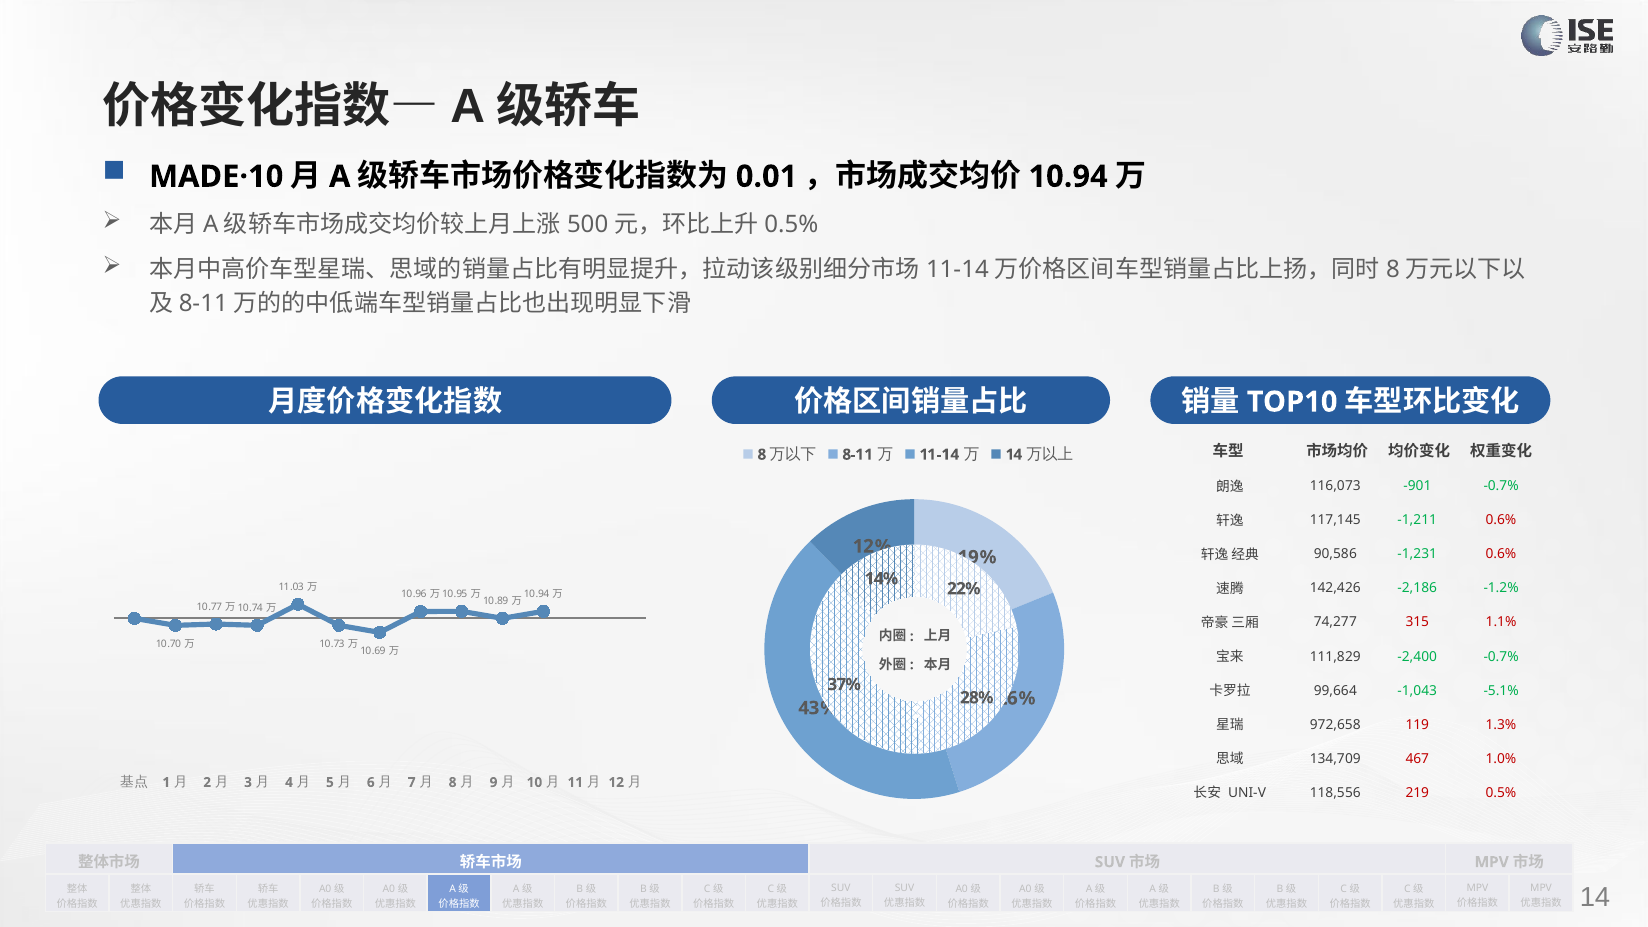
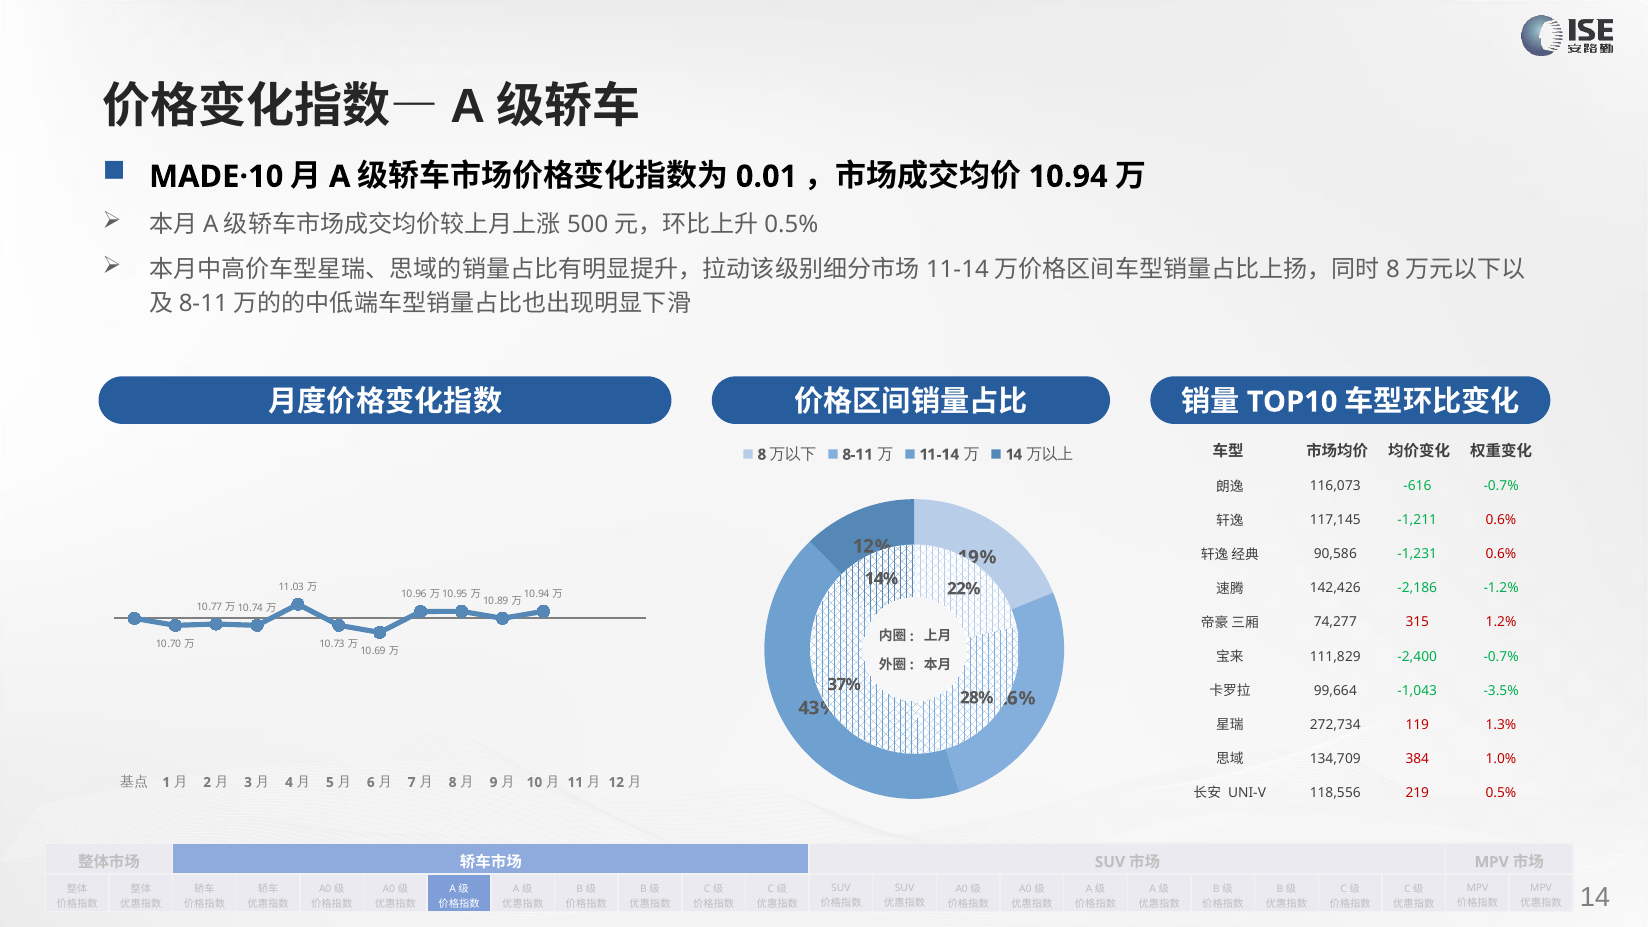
-901: -901 -> -616 (1417, 486)
1.1%: 1.1% -> 1.2% (1501, 622)
-5.1%: -5.1% -> -3.5% (1501, 691)
972,658: 972,658 -> 272,734 (1335, 725)
467: 467 -> 384 (1417, 759)
